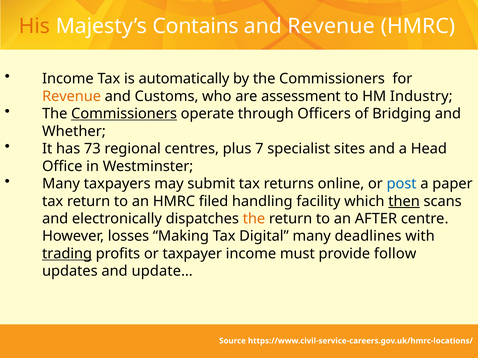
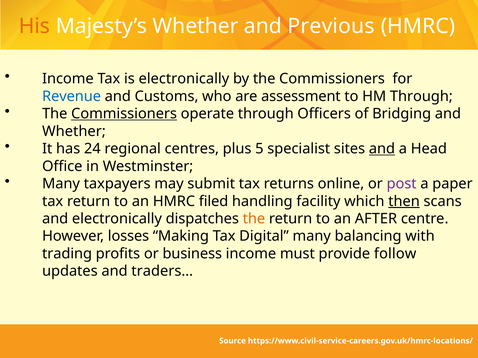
Majesty’s Contains: Contains -> Whether (196, 26)
and Revenue: Revenue -> Previous (331, 26)
is automatically: automatically -> electronically (184, 79)
Revenue colour: orange -> blue (72, 96)
HM Industry: Industry -> Through (421, 96)
73: 73 -> 24 (92, 149)
7: 7 -> 5 (259, 149)
and underline: none -> present (382, 149)
post colour: blue -> purple (402, 184)
deadlines: deadlines -> balancing (368, 237)
trading underline: present -> none (67, 254)
taxpayer: taxpayer -> business (192, 254)
update…: update… -> traders… (162, 272)
